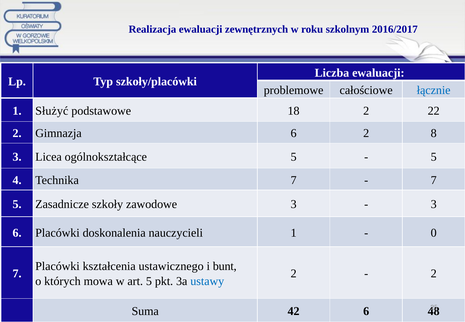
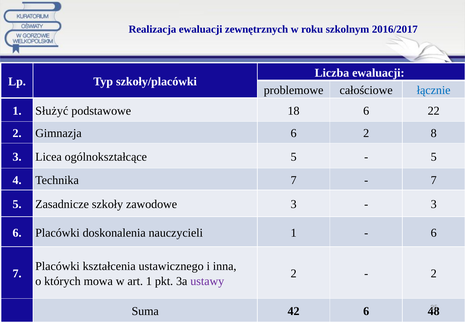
18 2: 2 -> 6 (366, 111)
0: 0 -> 6 (434, 233)
bunt: bunt -> inna (225, 266)
art 5: 5 -> 1 (149, 281)
ustawy colour: blue -> purple (207, 281)
